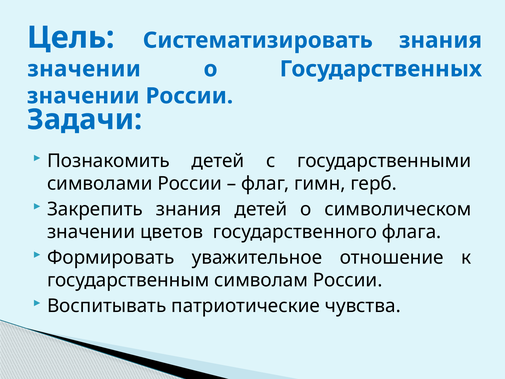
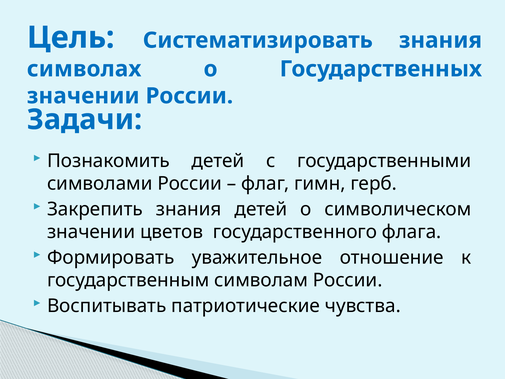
значении: значении -> символах (84, 69)
